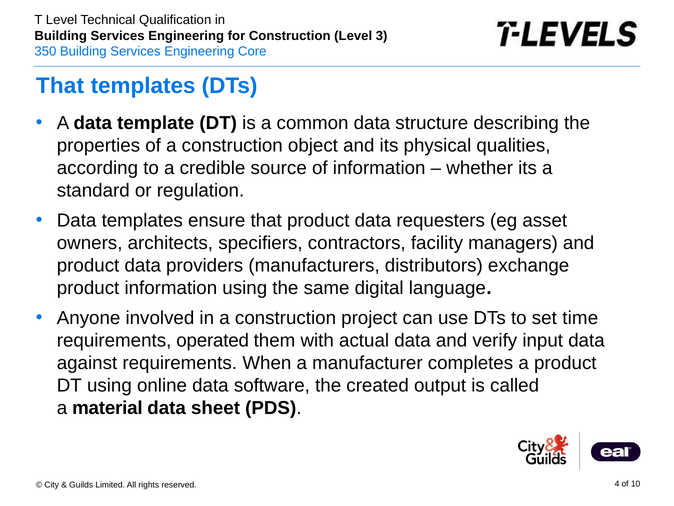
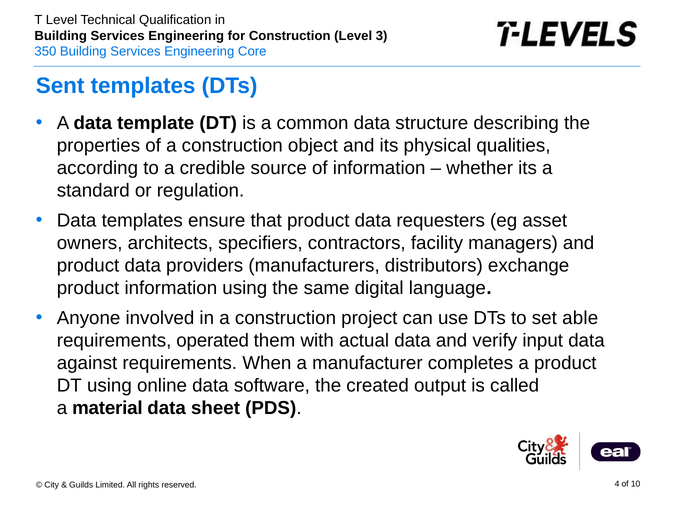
That: That -> Sent (60, 86)
time: time -> able (580, 318)
